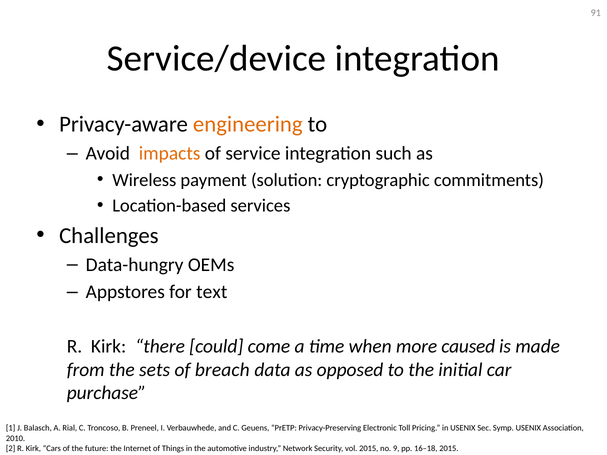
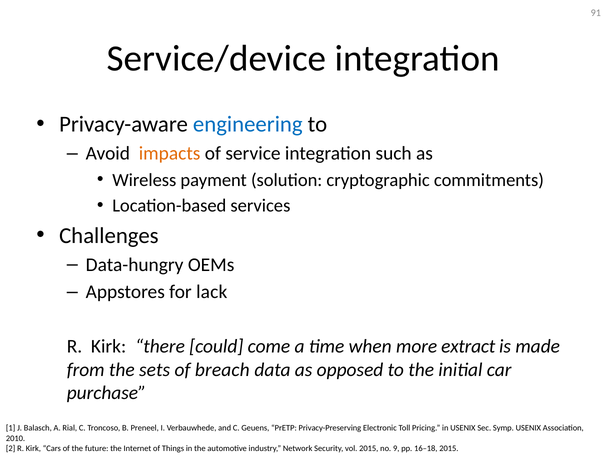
engineering colour: orange -> blue (248, 125)
text: text -> lack (212, 292)
caused: caused -> extract (468, 347)
